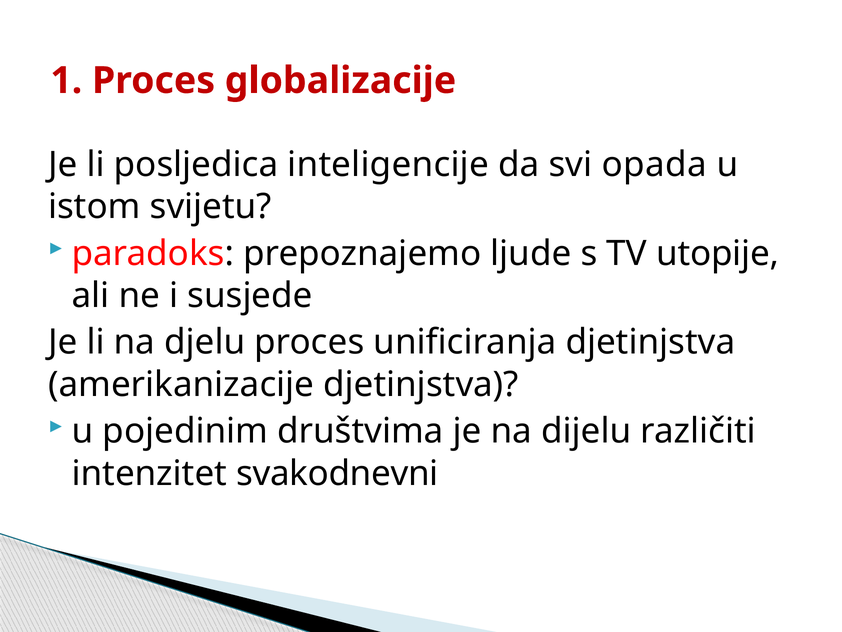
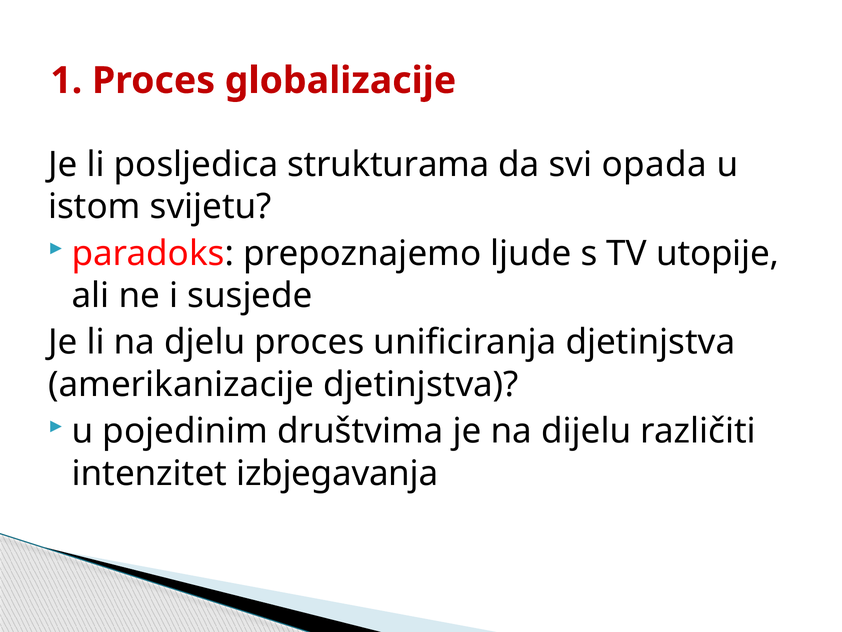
inteligencije: inteligencije -> strukturama (388, 164)
svakodnevni: svakodnevni -> izbjegavanja (337, 473)
